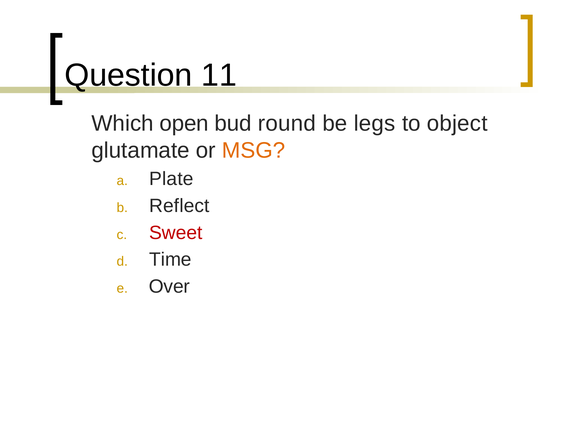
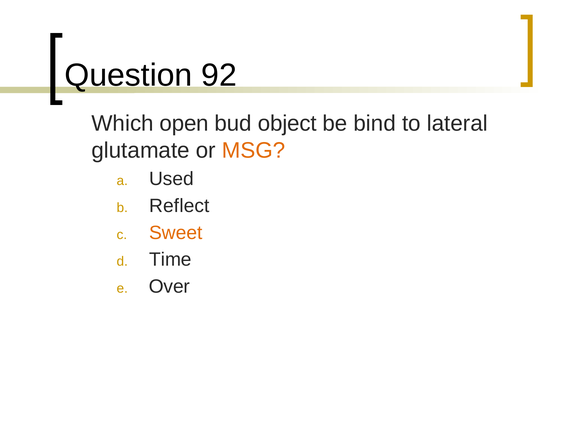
11: 11 -> 92 (219, 75)
round: round -> object (287, 123)
legs: legs -> bind (375, 123)
object: object -> lateral (457, 123)
Plate: Plate -> Used (171, 179)
Sweet colour: red -> orange (176, 233)
